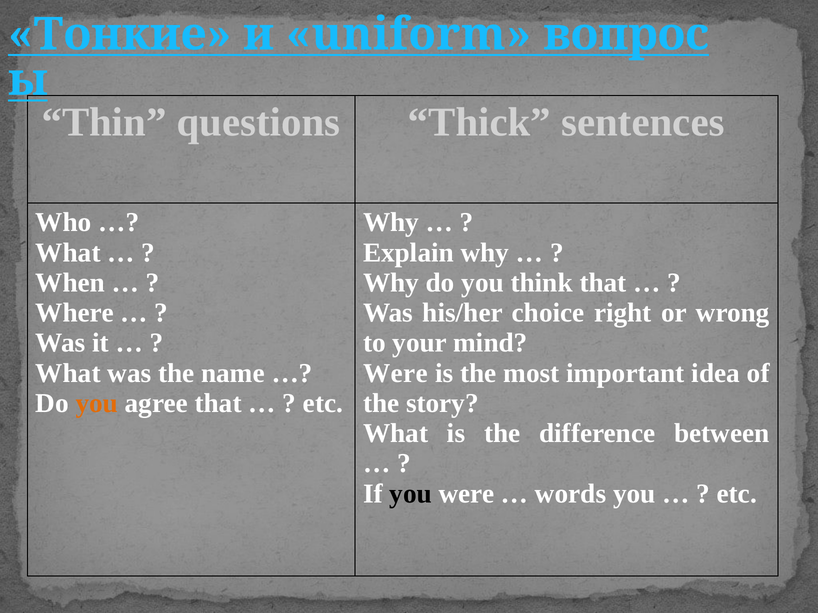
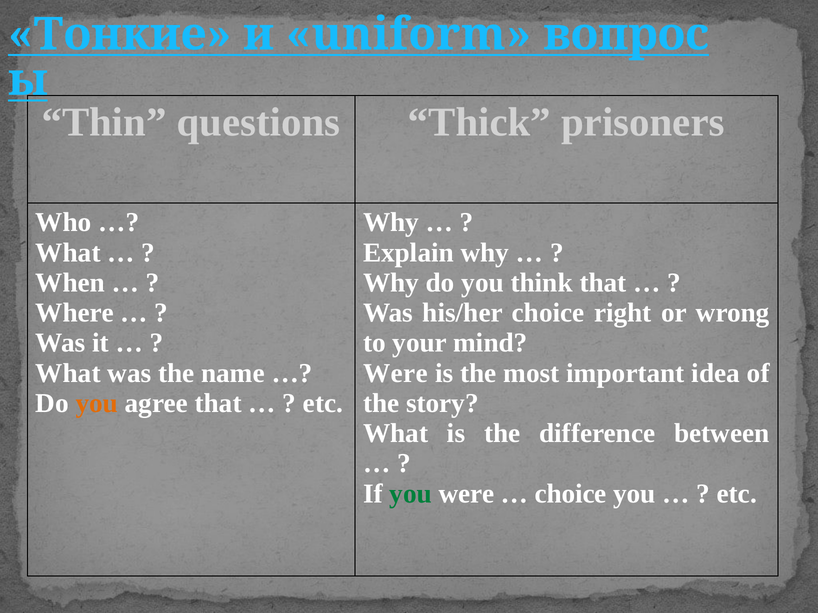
sentences: sentences -> prisoners (643, 122)
you colour: black -> green (411, 494)
words: words -> choice (571, 494)
